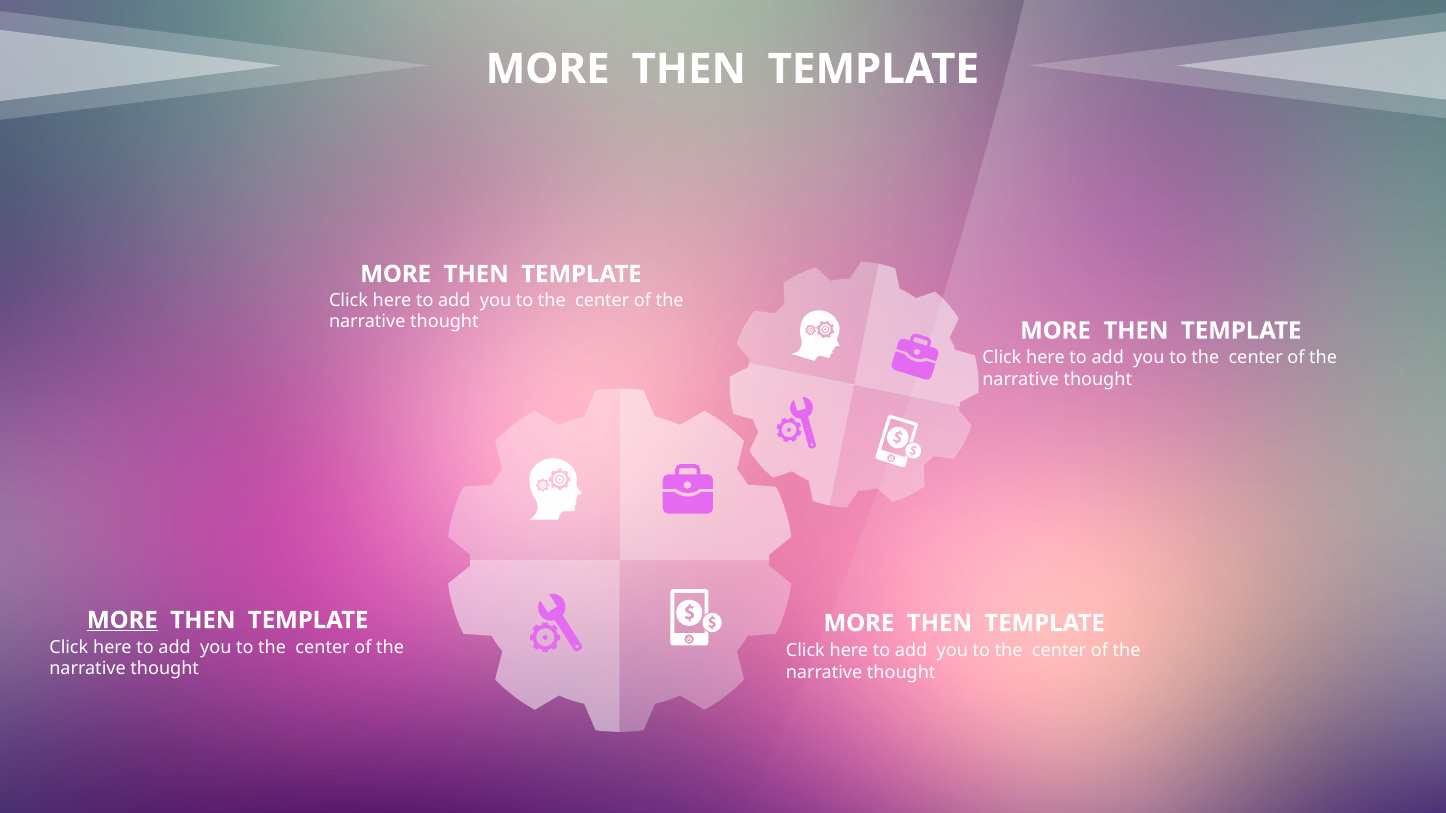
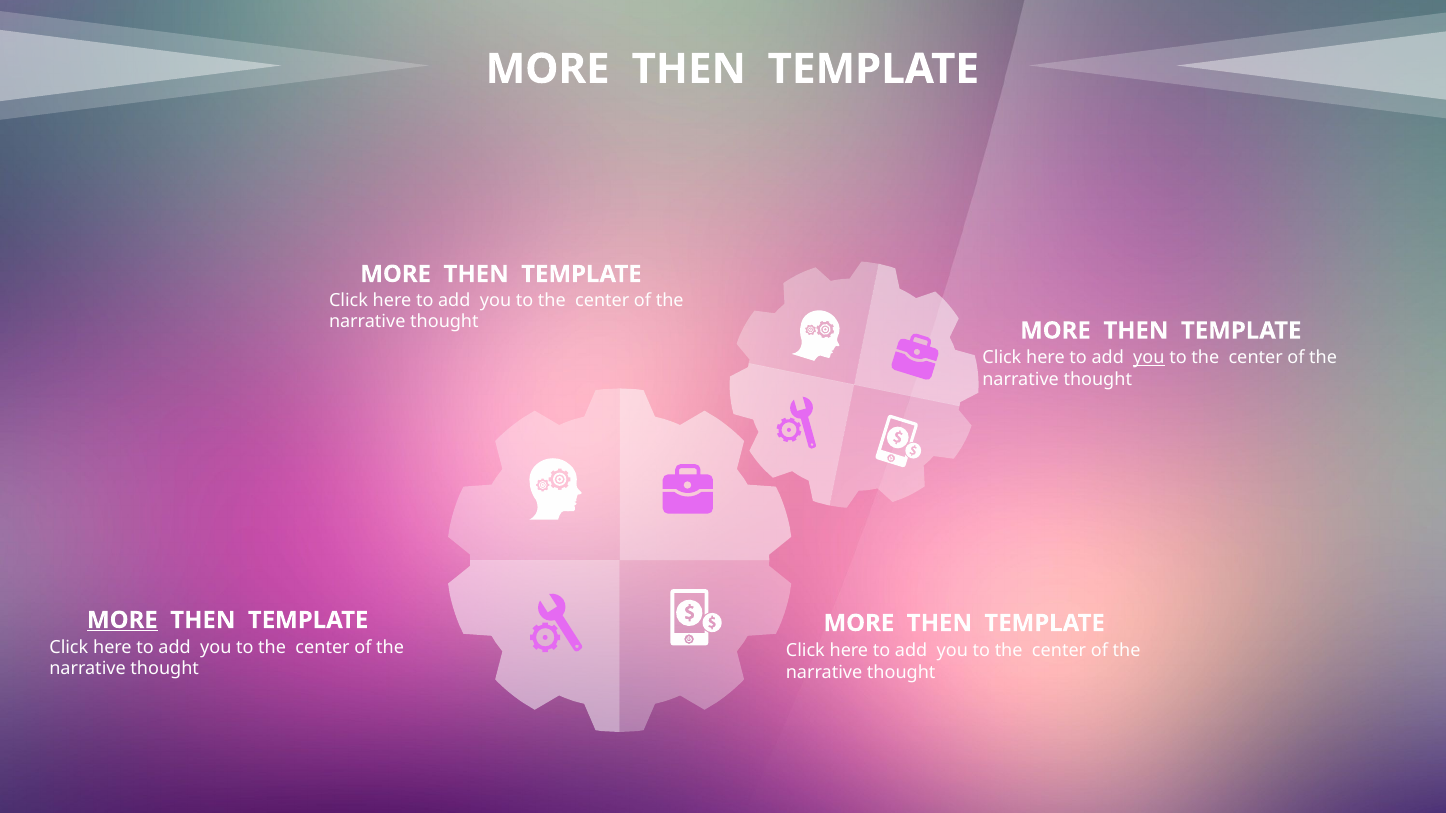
you underline: none -> present (1149, 358)
